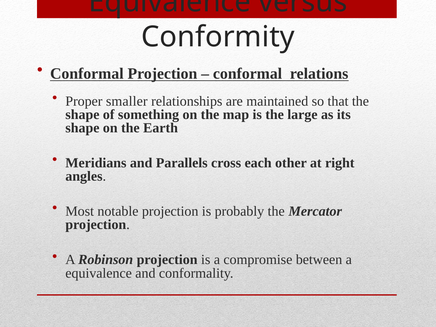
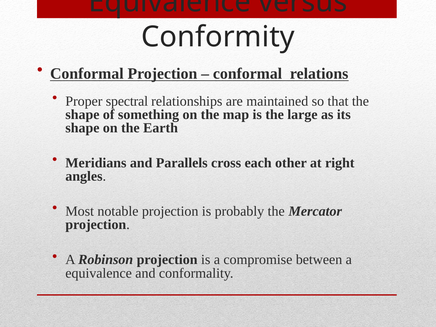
smaller: smaller -> spectral (127, 101)
